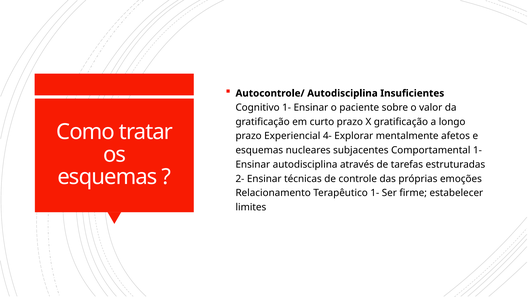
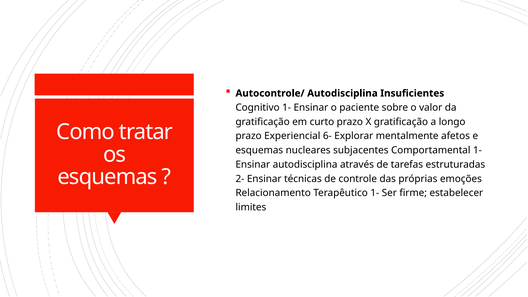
4-: 4- -> 6- (327, 136)
